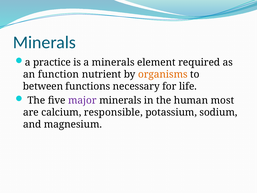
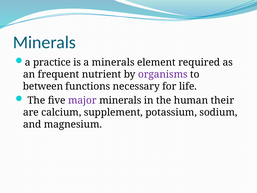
function: function -> frequent (58, 74)
organisms colour: orange -> purple (163, 74)
most: most -> their (222, 100)
responsible: responsible -> supplement (113, 112)
